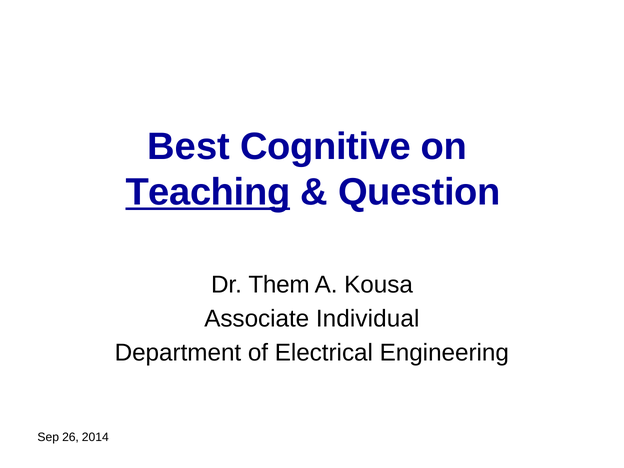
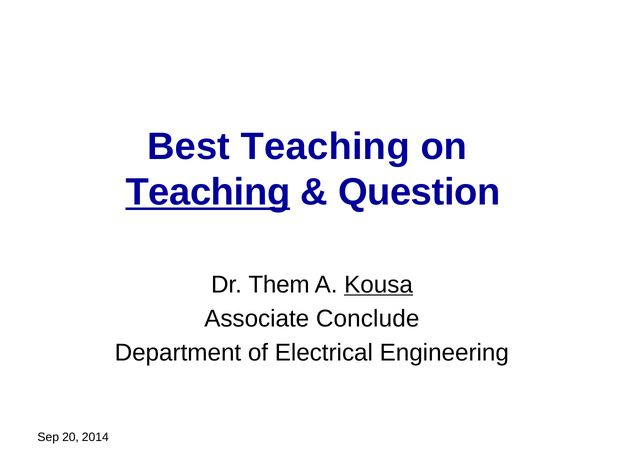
Best Cognitive: Cognitive -> Teaching (325, 147)
Kousa underline: none -> present (379, 285)
Individual: Individual -> Conclude (368, 319)
26: 26 -> 20 (70, 437)
